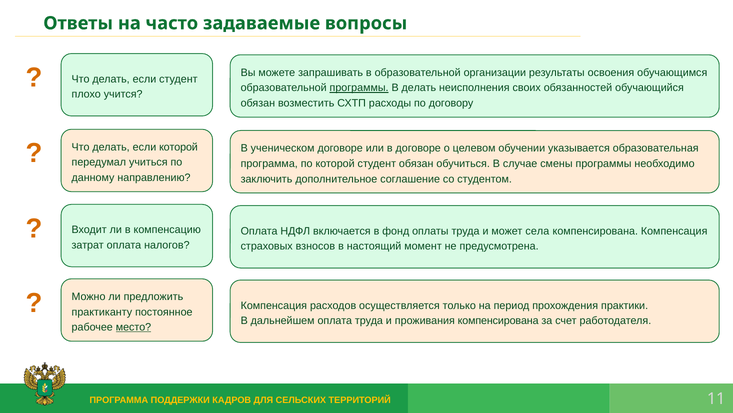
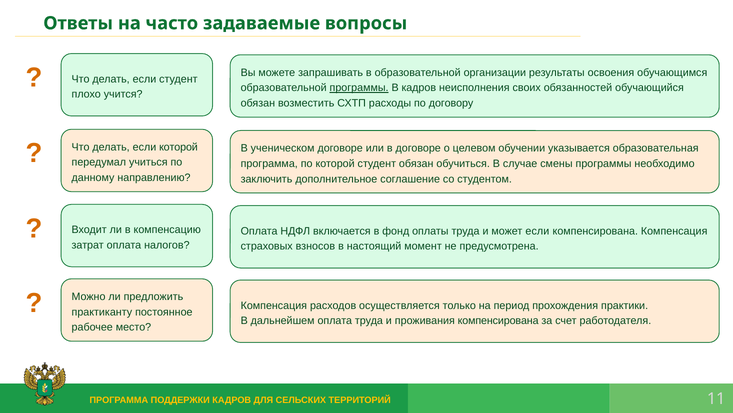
В делать: делать -> кадров (419, 88)
может села: села -> если (537, 231)
место underline: present -> none (133, 327)
